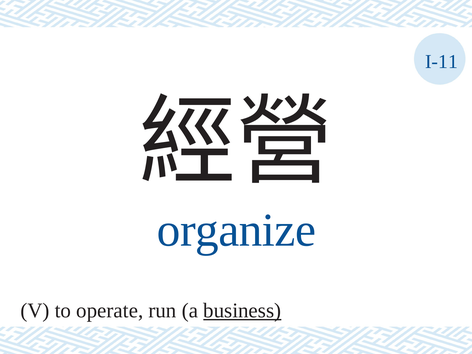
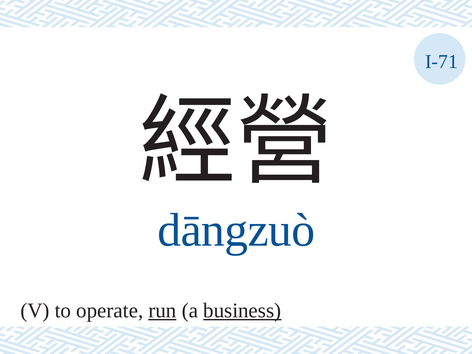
I-11: I-11 -> I-71 (441, 62)
organize: organize -> dāngzuò (236, 230)
run underline: none -> present (162, 311)
